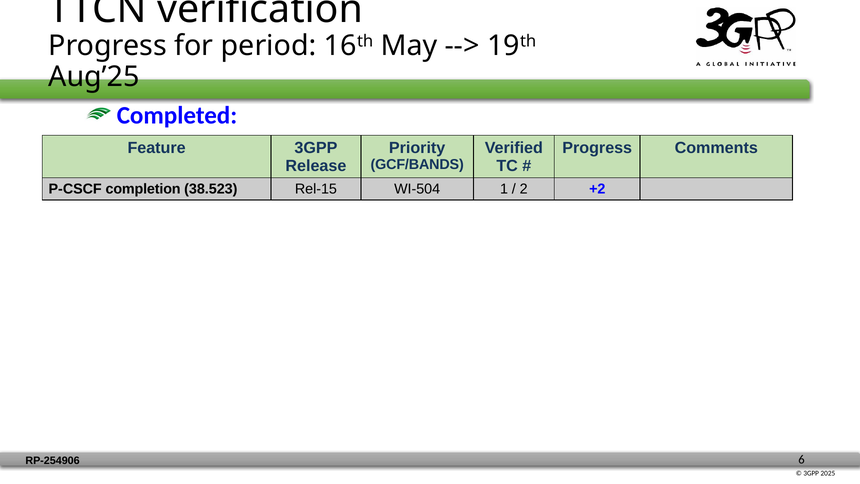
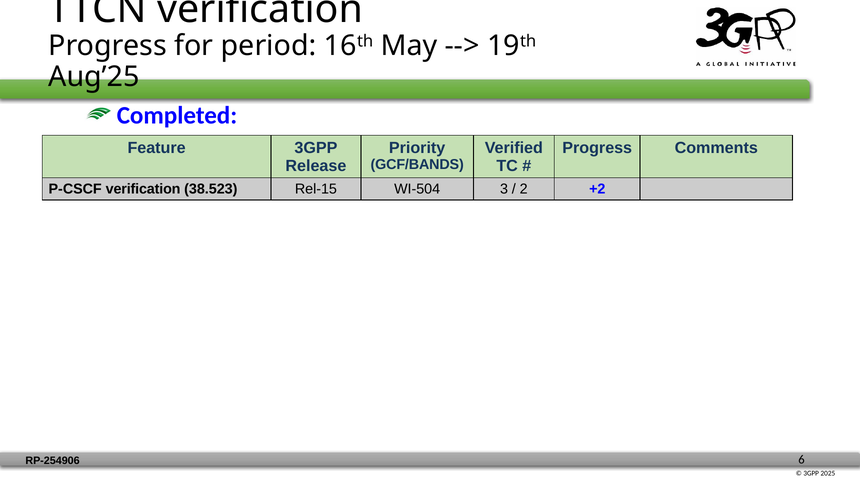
P-CSCF completion: completion -> verification (143, 189)
1: 1 -> 3 (504, 189)
